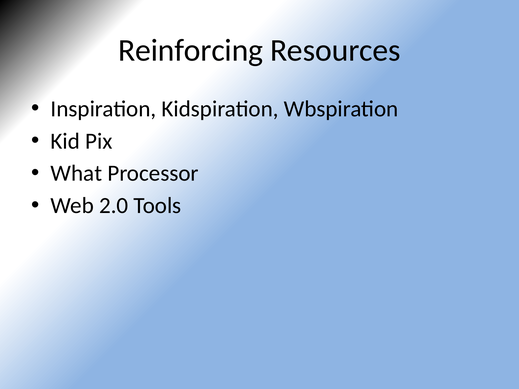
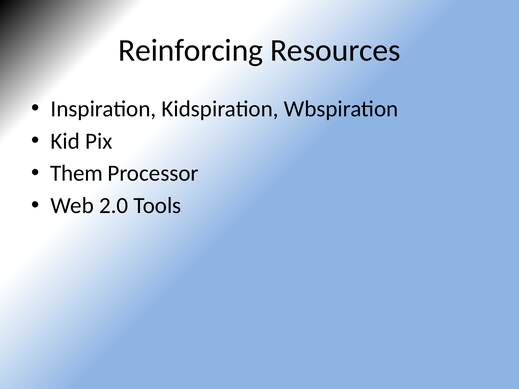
What: What -> Them (76, 173)
